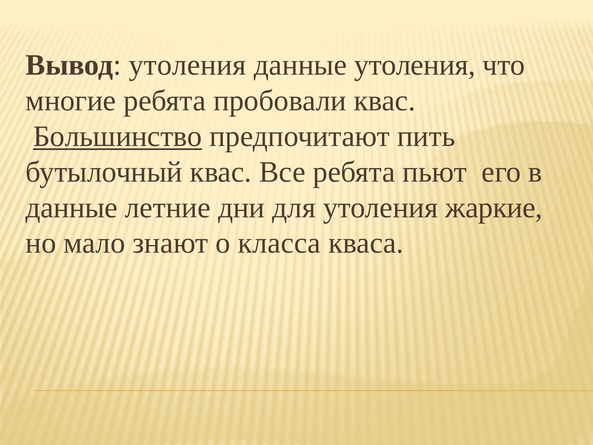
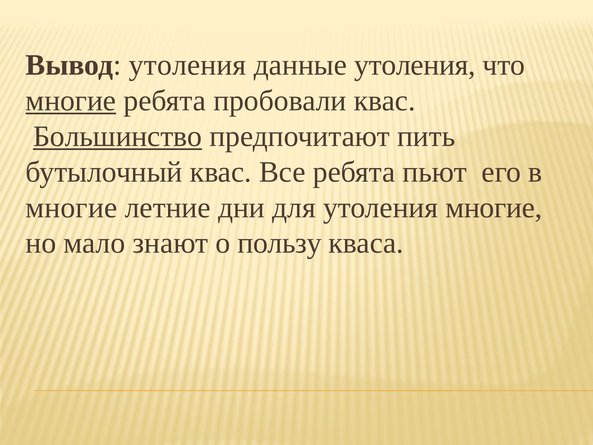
многие underline: none -> present (71, 101)
данные: данные -> многие (71, 207)
утоления жаркие: жаркие -> многие (494, 207)
класса: класса -> пользу (280, 243)
